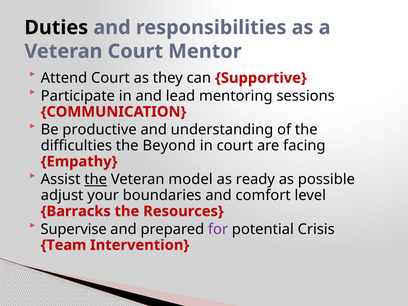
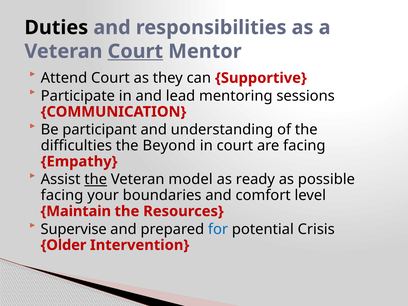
Court underline: none -> present (135, 51)
productive: productive -> participant (100, 130)
adjust: adjust -> facing (62, 195)
Barracks: Barracks -> Maintain (76, 211)
for colour: purple -> blue (218, 229)
Team: Team -> Older (64, 245)
